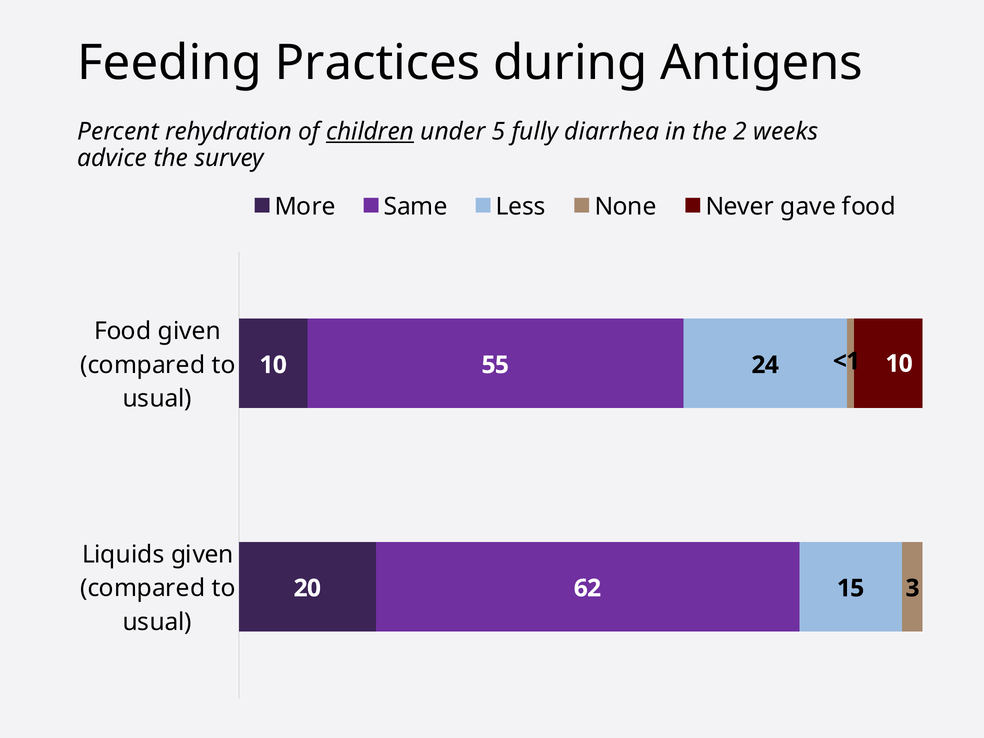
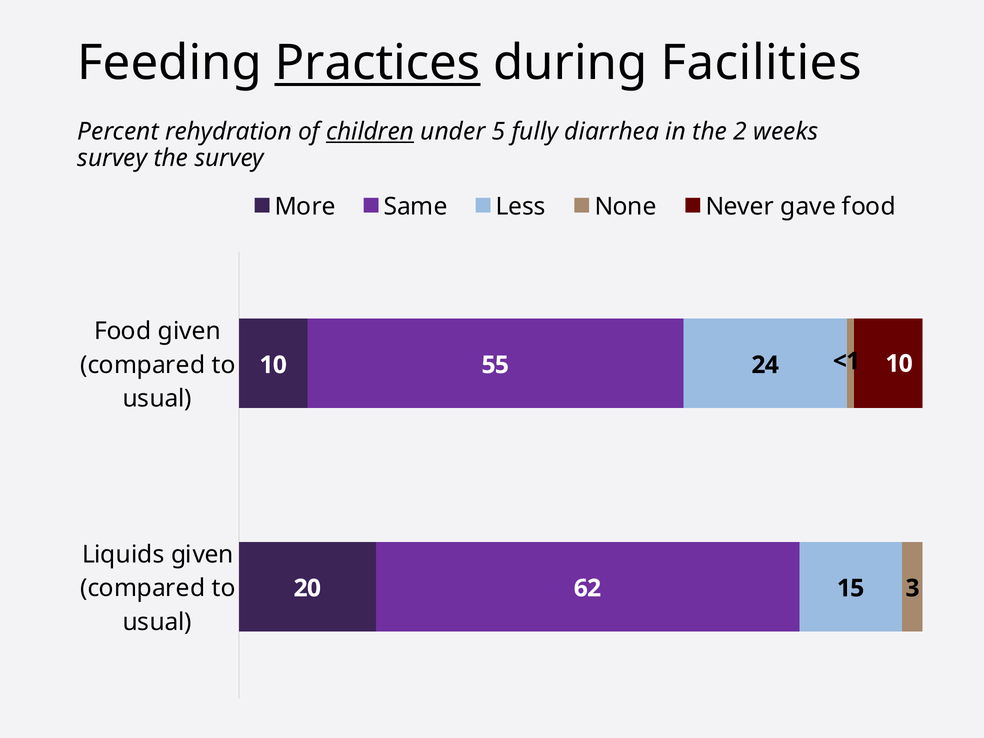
Practices underline: none -> present (378, 63)
Antigens: Antigens -> Facilities (761, 63)
advice: advice -> survey (112, 158)
